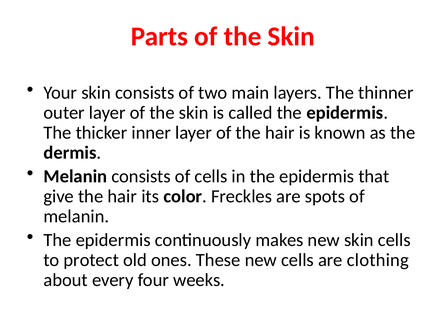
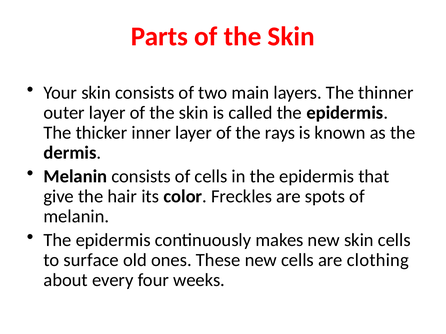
of the hair: hair -> rays (280, 133)
protect: protect -> surface (91, 260)
